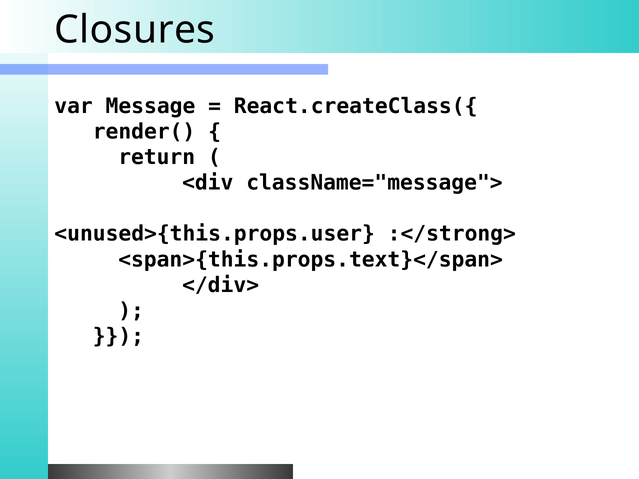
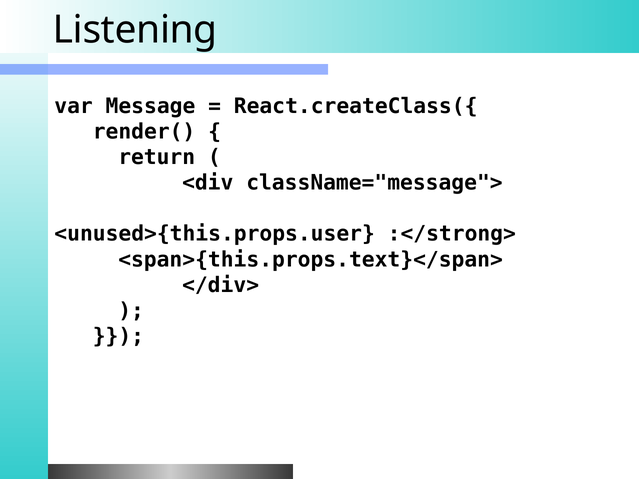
Closures: Closures -> Listening (135, 30)
